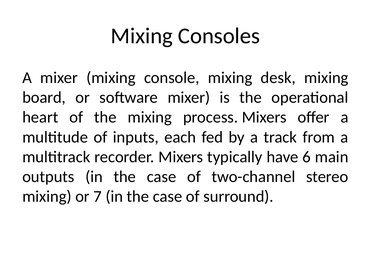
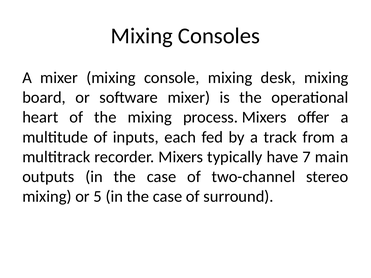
6: 6 -> 7 (307, 157)
7: 7 -> 5 (98, 197)
